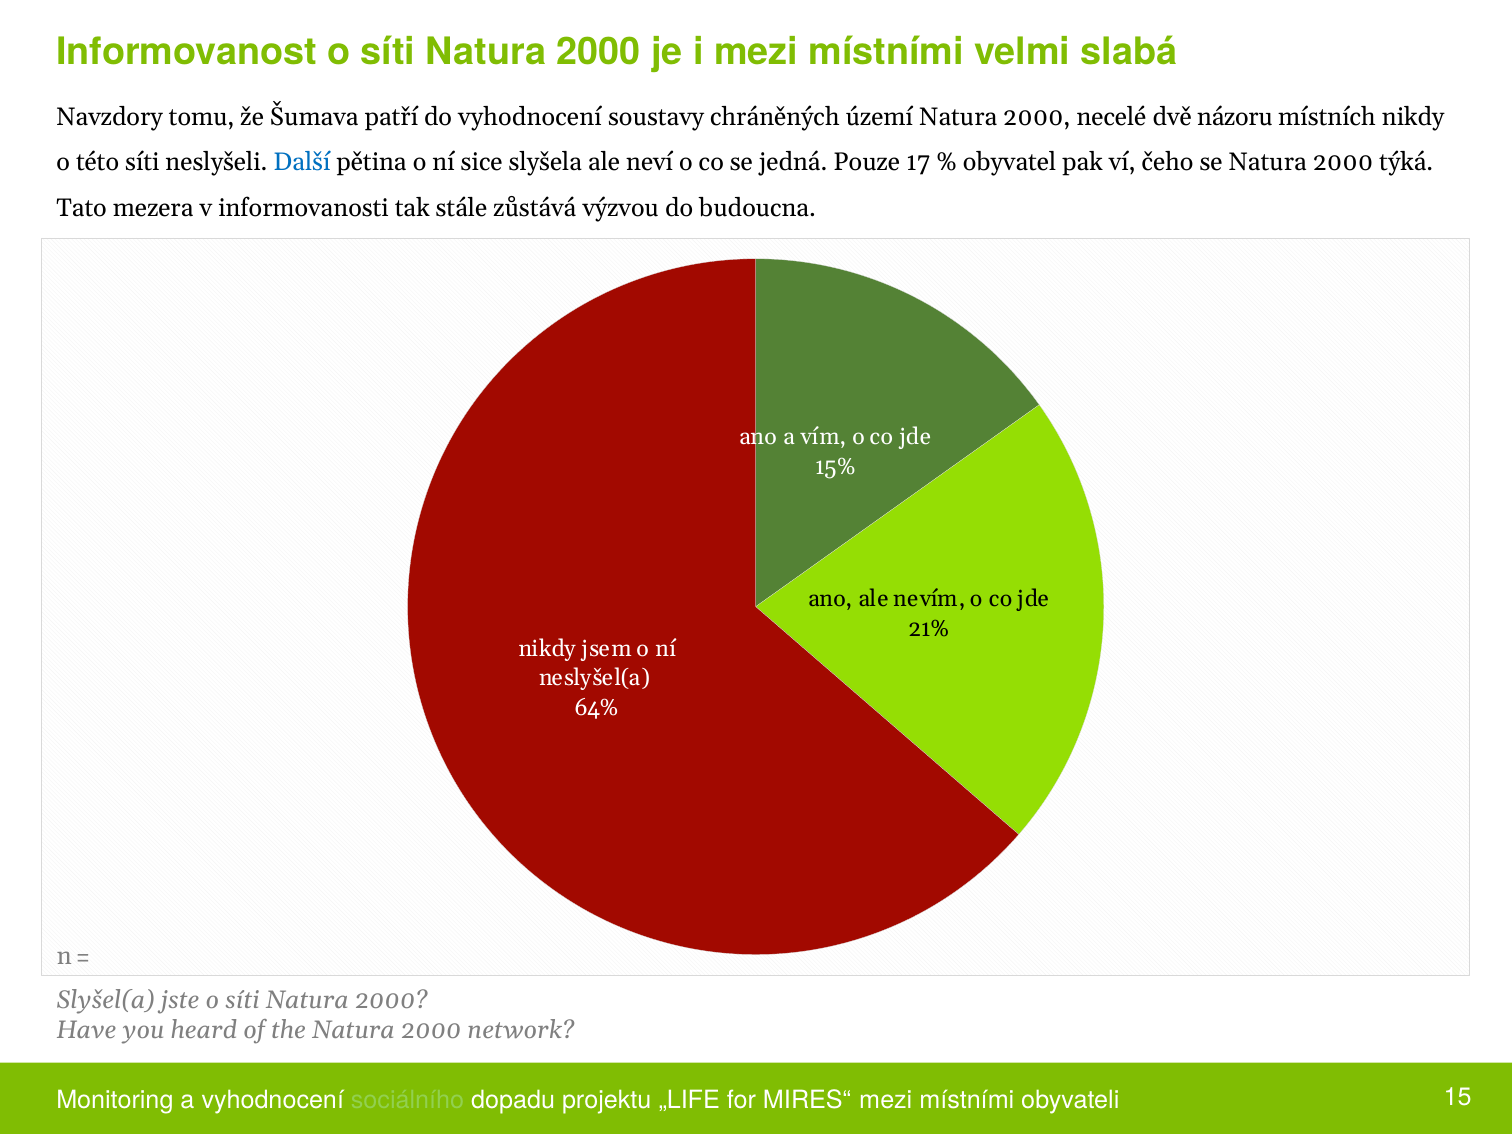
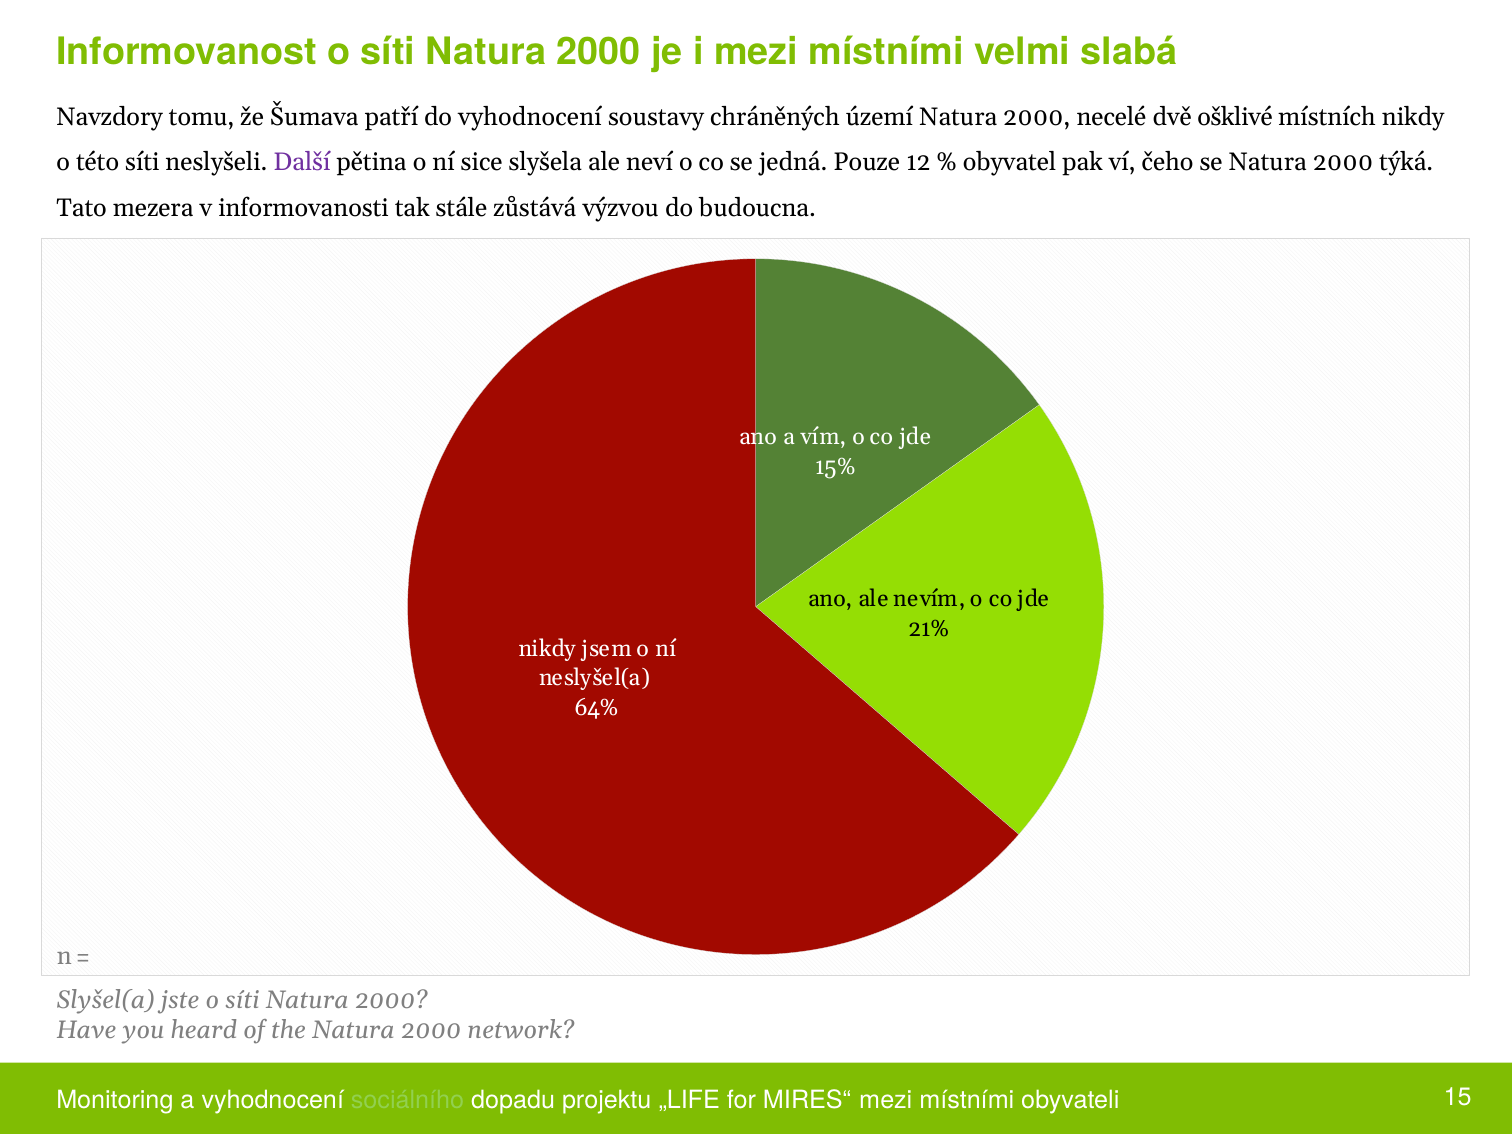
názoru: názoru -> ošklivé (1235, 117)
Další colour: blue -> purple (302, 162)
17: 17 -> 12 (918, 162)
